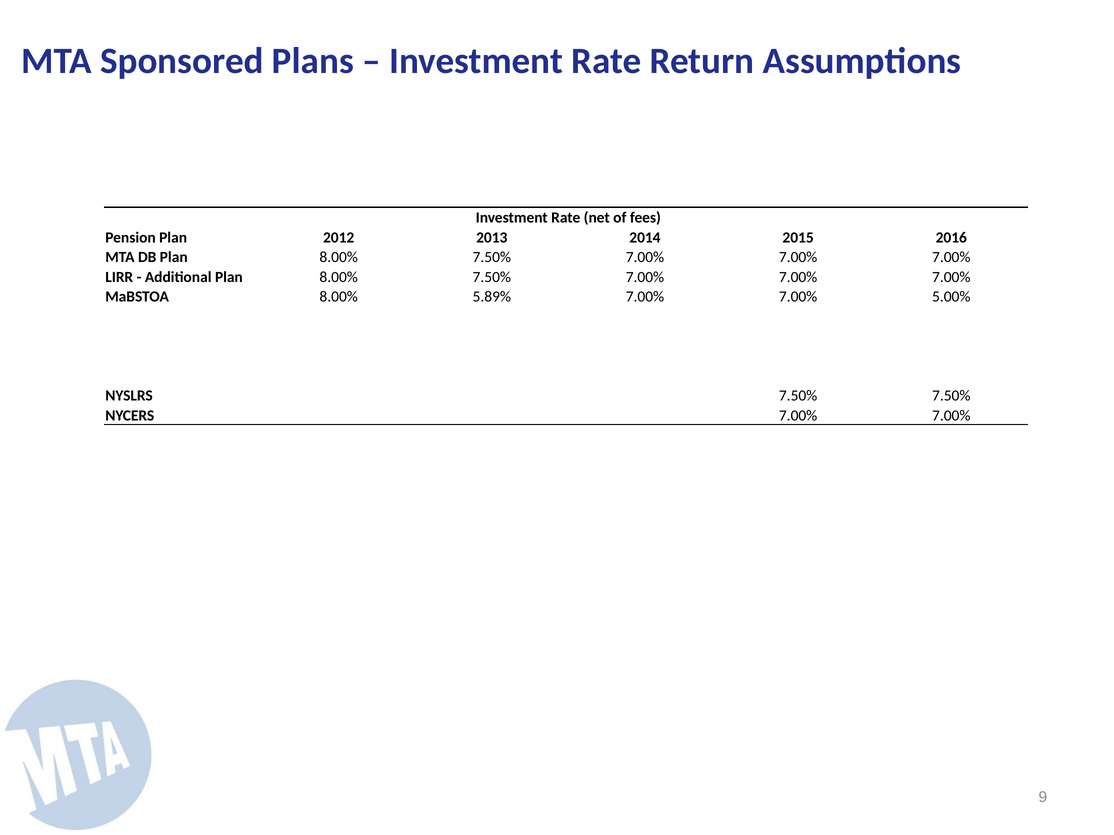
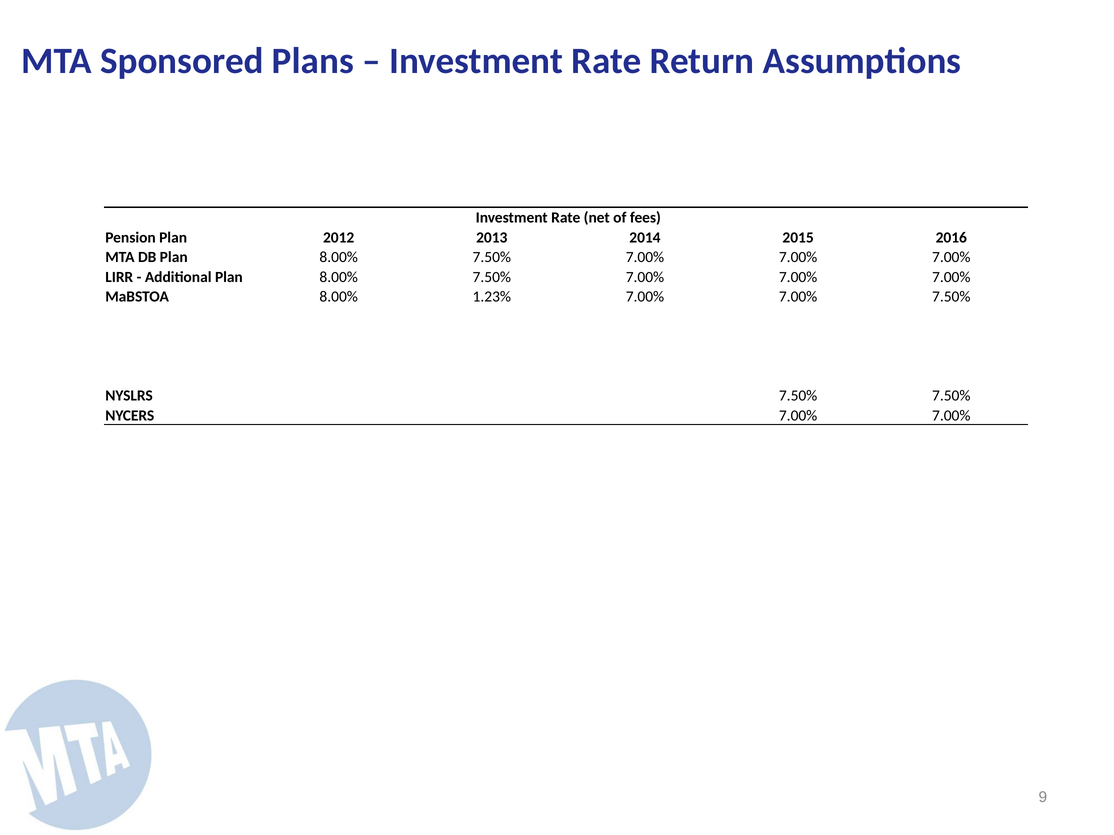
5.89%: 5.89% -> 1.23% (492, 297)
7.00% 5.00%: 5.00% -> 7.50% (951, 297)
